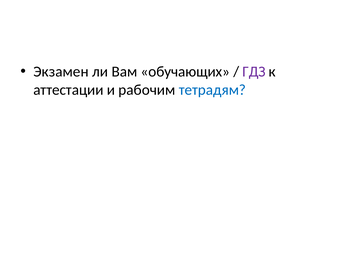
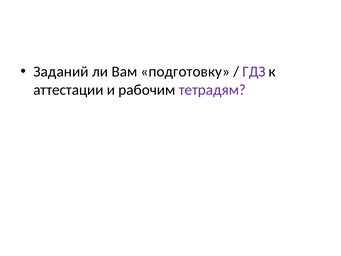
Экзамен: Экзамен -> Заданий (61, 72)
обучающих: обучающих -> подготовку (185, 72)
тетрадям colour: blue -> purple (212, 90)
